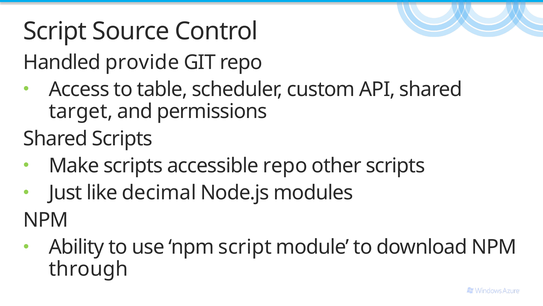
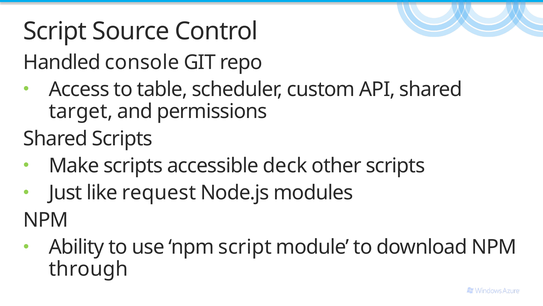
provide: provide -> console (142, 62)
accessible repo: repo -> deck (285, 165)
decimal: decimal -> request (159, 193)
